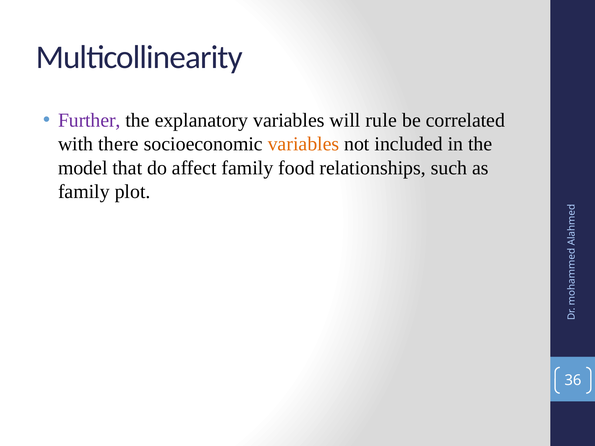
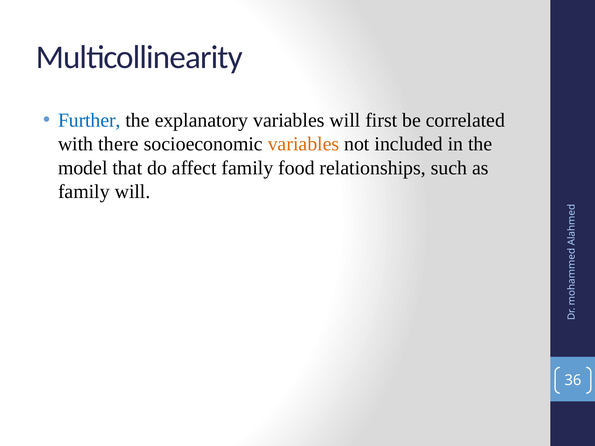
Further colour: purple -> blue (89, 120)
rule: rule -> first (381, 120)
family plot: plot -> will (133, 192)
